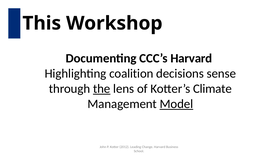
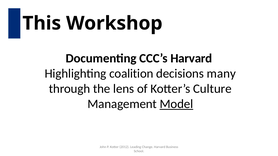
sense: sense -> many (221, 74)
the underline: present -> none (102, 89)
Climate: Climate -> Culture (212, 89)
